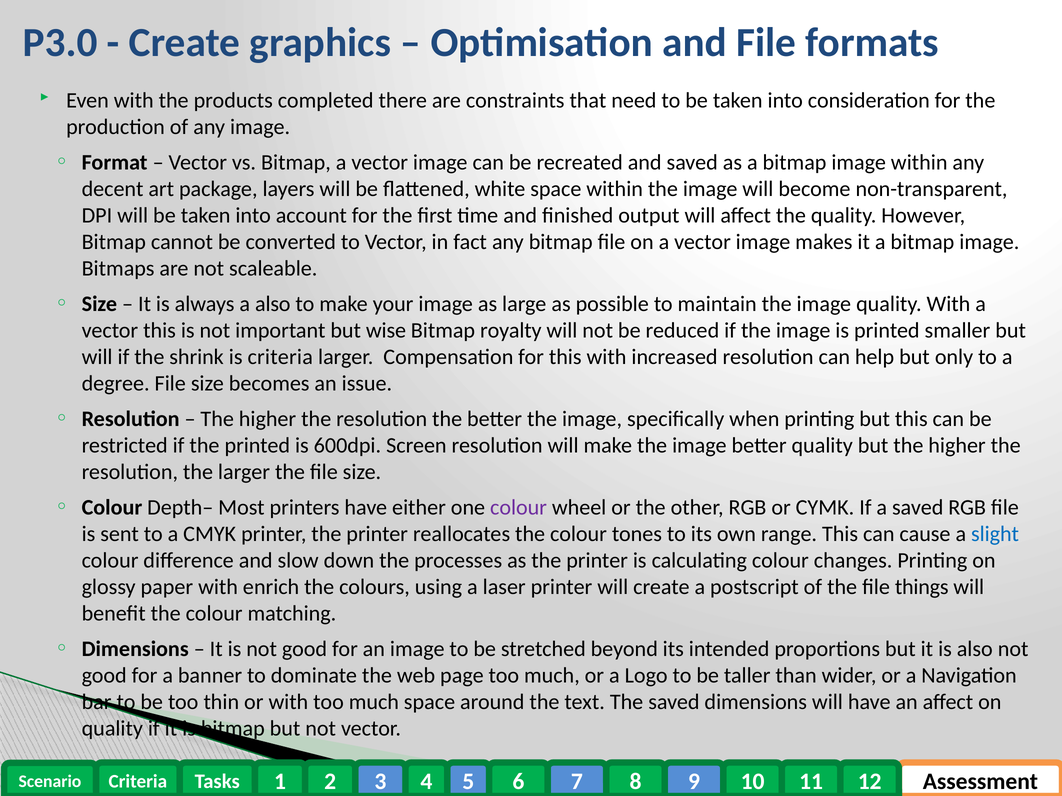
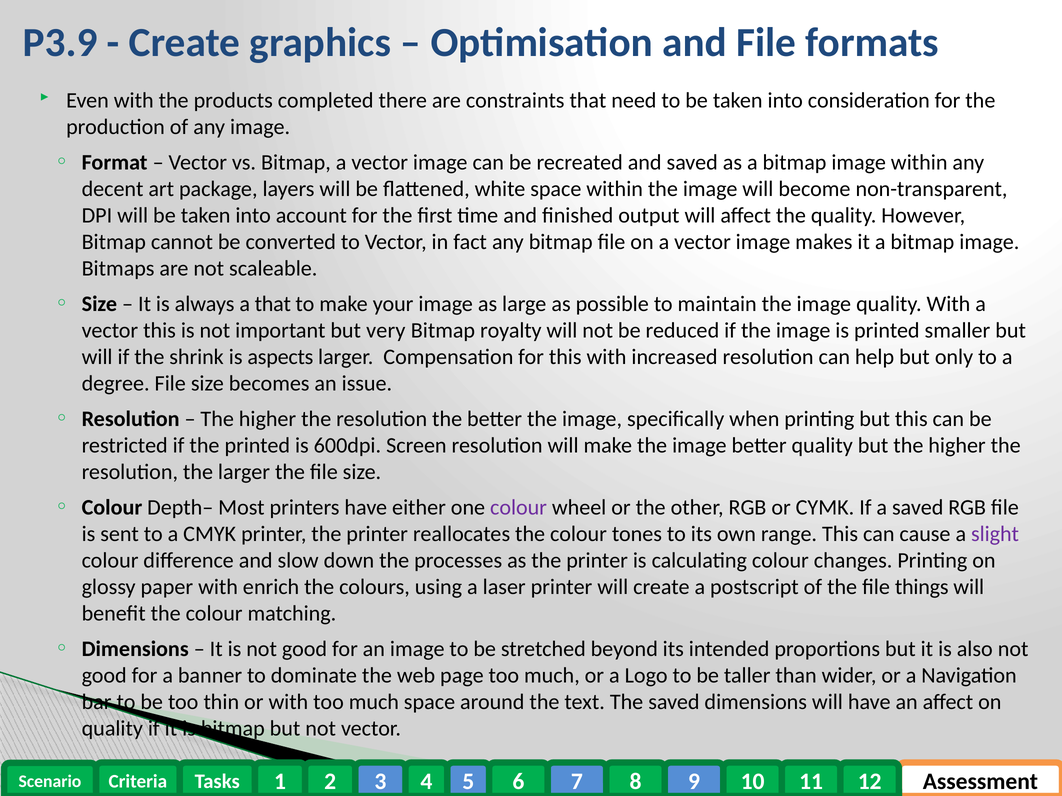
P3.0: P3.0 -> P3.9 (60, 43)
a also: also -> that (273, 304)
wise: wise -> very (386, 331)
is criteria: criteria -> aspects (280, 357)
slight colour: blue -> purple (995, 534)
